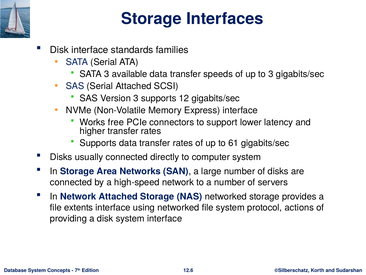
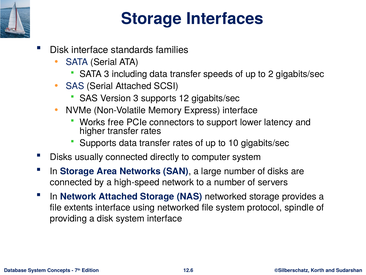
available: available -> including (130, 74)
to 3: 3 -> 2 (271, 74)
61: 61 -> 10 (233, 143)
actions: actions -> spindle (299, 207)
